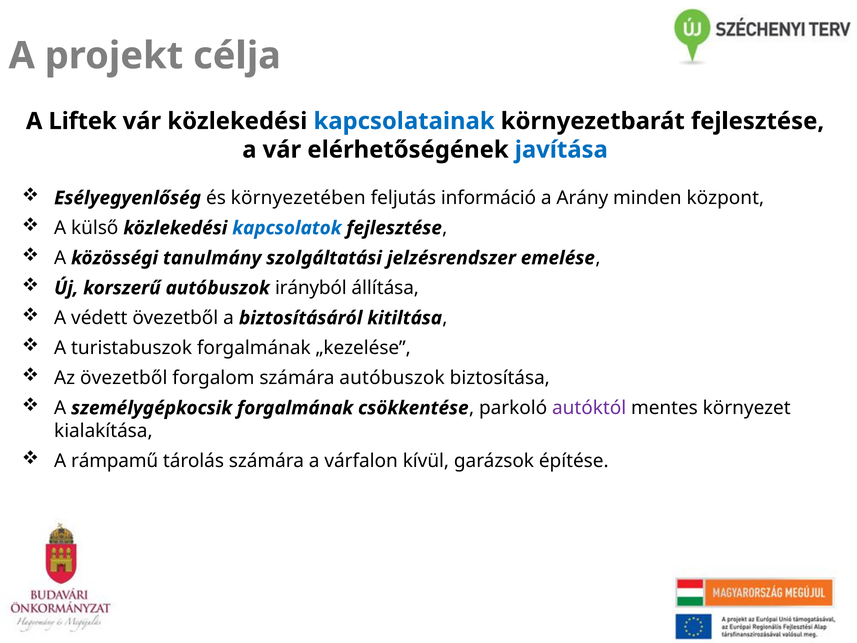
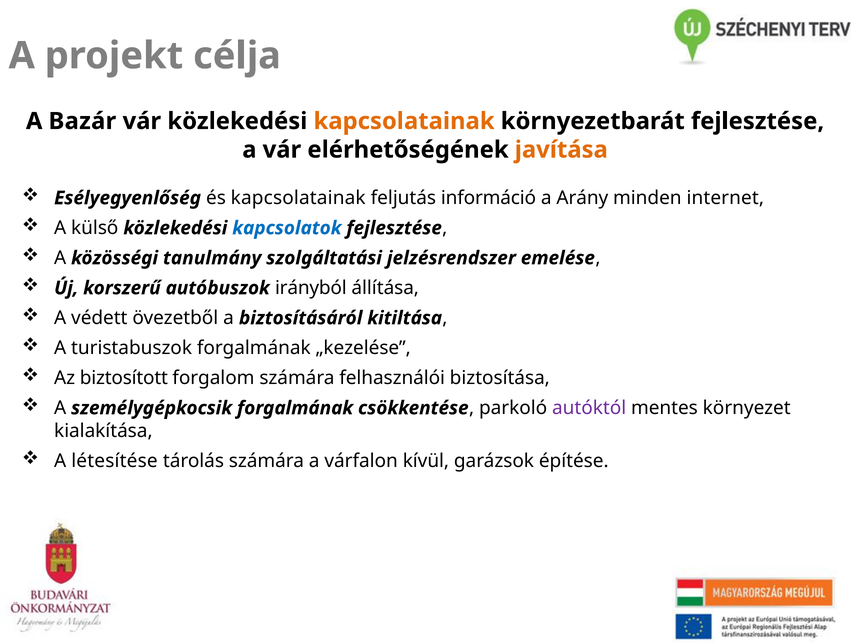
Liftek: Liftek -> Bazár (82, 121)
kapcsolatainak colour: blue -> orange (404, 121)
javítása colour: blue -> orange (561, 150)
és környezetében: környezetében -> kapcsolatainak (298, 198)
központ: központ -> internet (725, 198)
Az övezetből: övezetből -> biztosított (124, 378)
számára autóbuszok: autóbuszok -> felhasználói (392, 378)
rámpamű: rámpamű -> létesítése (114, 461)
